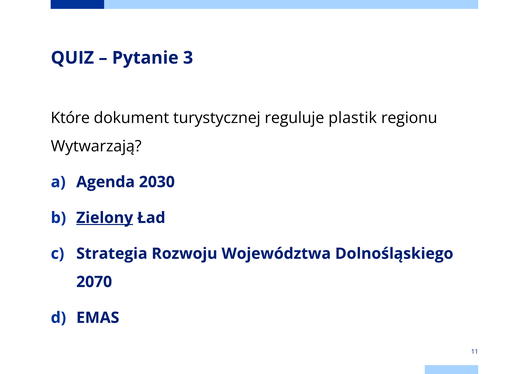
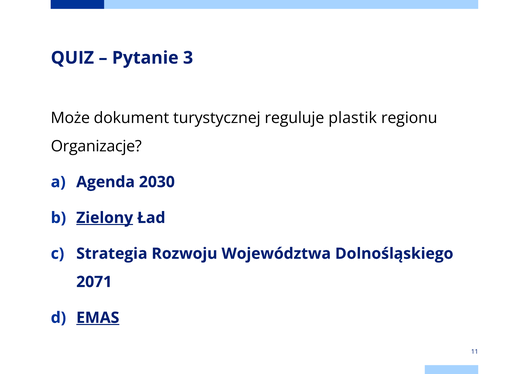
Które: Które -> Może (70, 118)
Wytwarzają: Wytwarzają -> Organizacje (96, 146)
2070: 2070 -> 2071 (94, 282)
EMAS underline: none -> present (98, 318)
